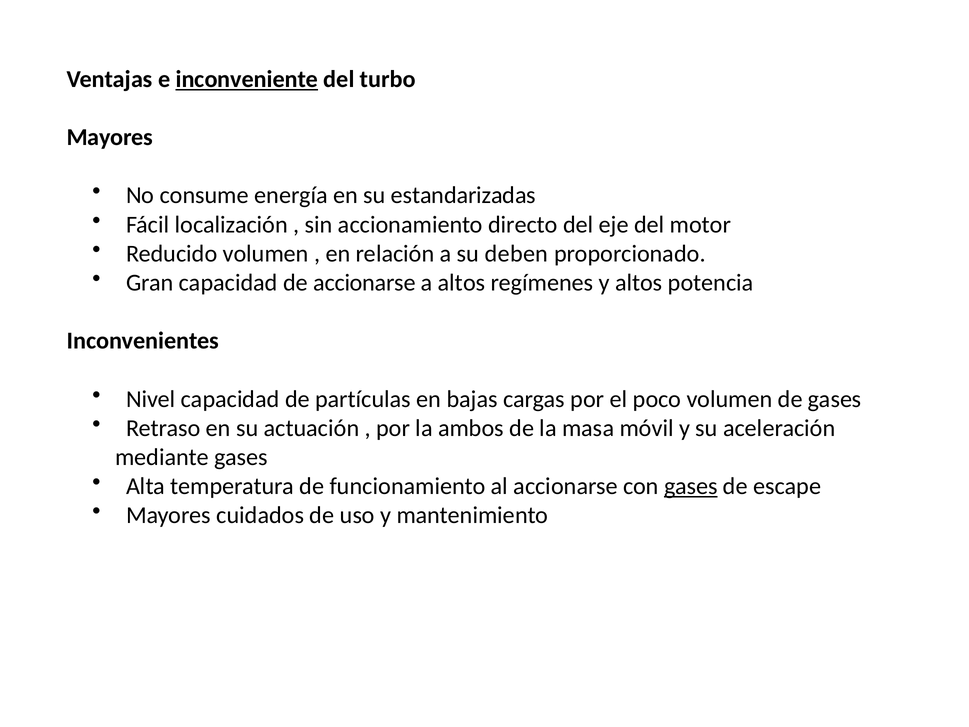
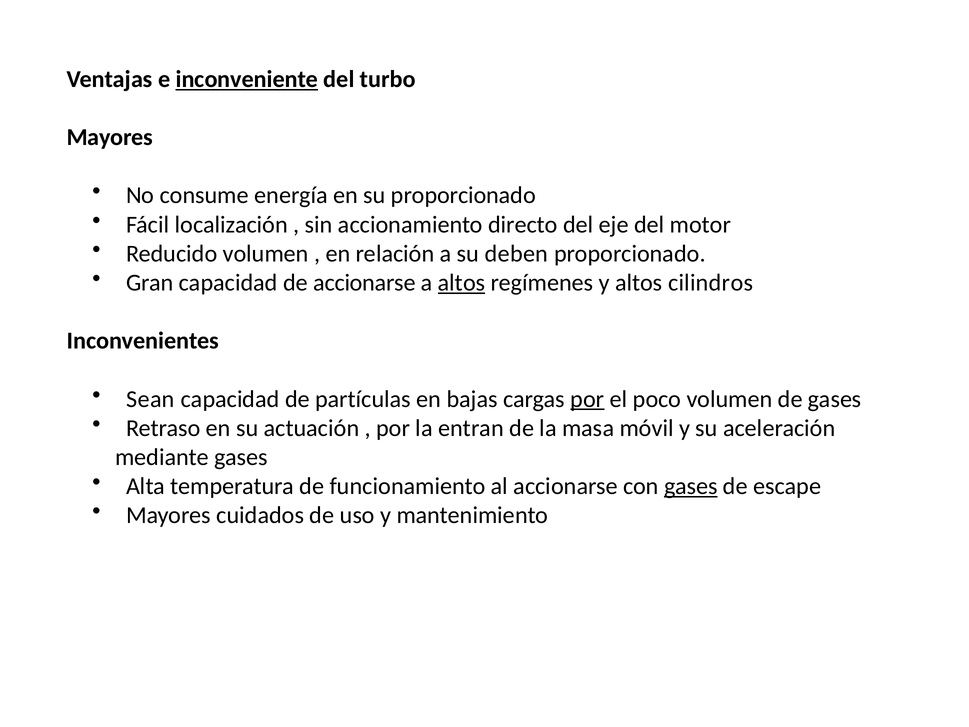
su estandarizadas: estandarizadas -> proporcionado (463, 195)
altos underline: none -> present (462, 283)
potencia: potencia -> cilindros (711, 283)
Nivel: Nivel -> Sean (151, 399)
por underline: none -> present (587, 399)
ambos: ambos -> entran (471, 428)
